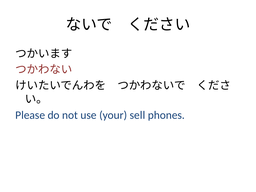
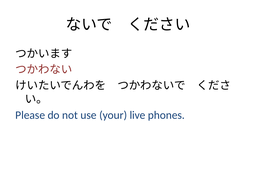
sell: sell -> live (138, 115)
